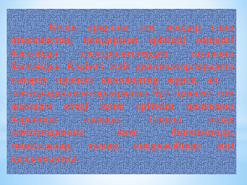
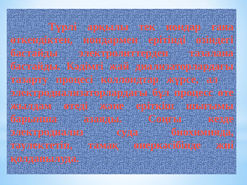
Келіп: Келіп -> Түрлі (63, 27)
емес: емес -> суда (127, 132)
мицеллалар: мицеллалар -> тәулектетіп (42, 145)
